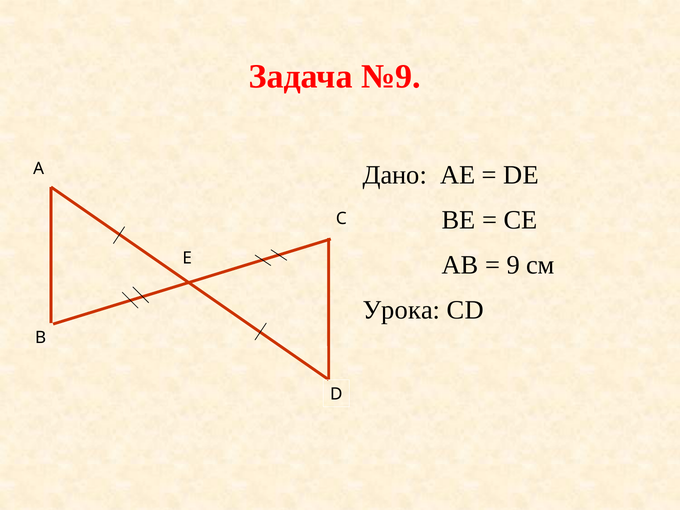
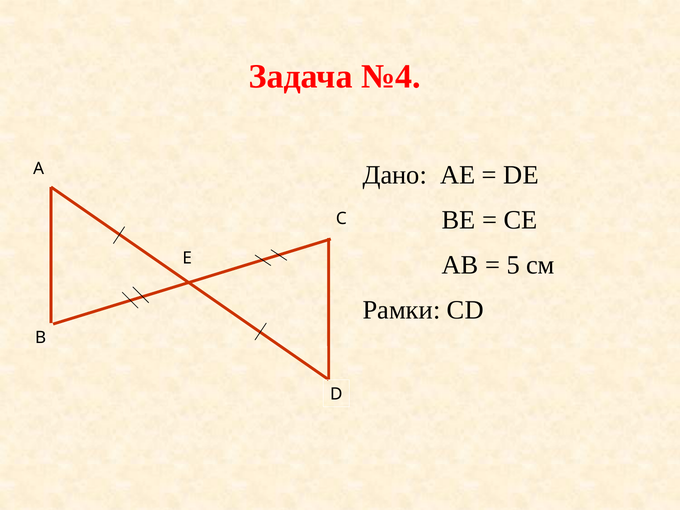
№9: №9 -> №4 (391, 77)
9: 9 -> 5 (513, 265)
Урока: Урока -> Рамки (401, 310)
